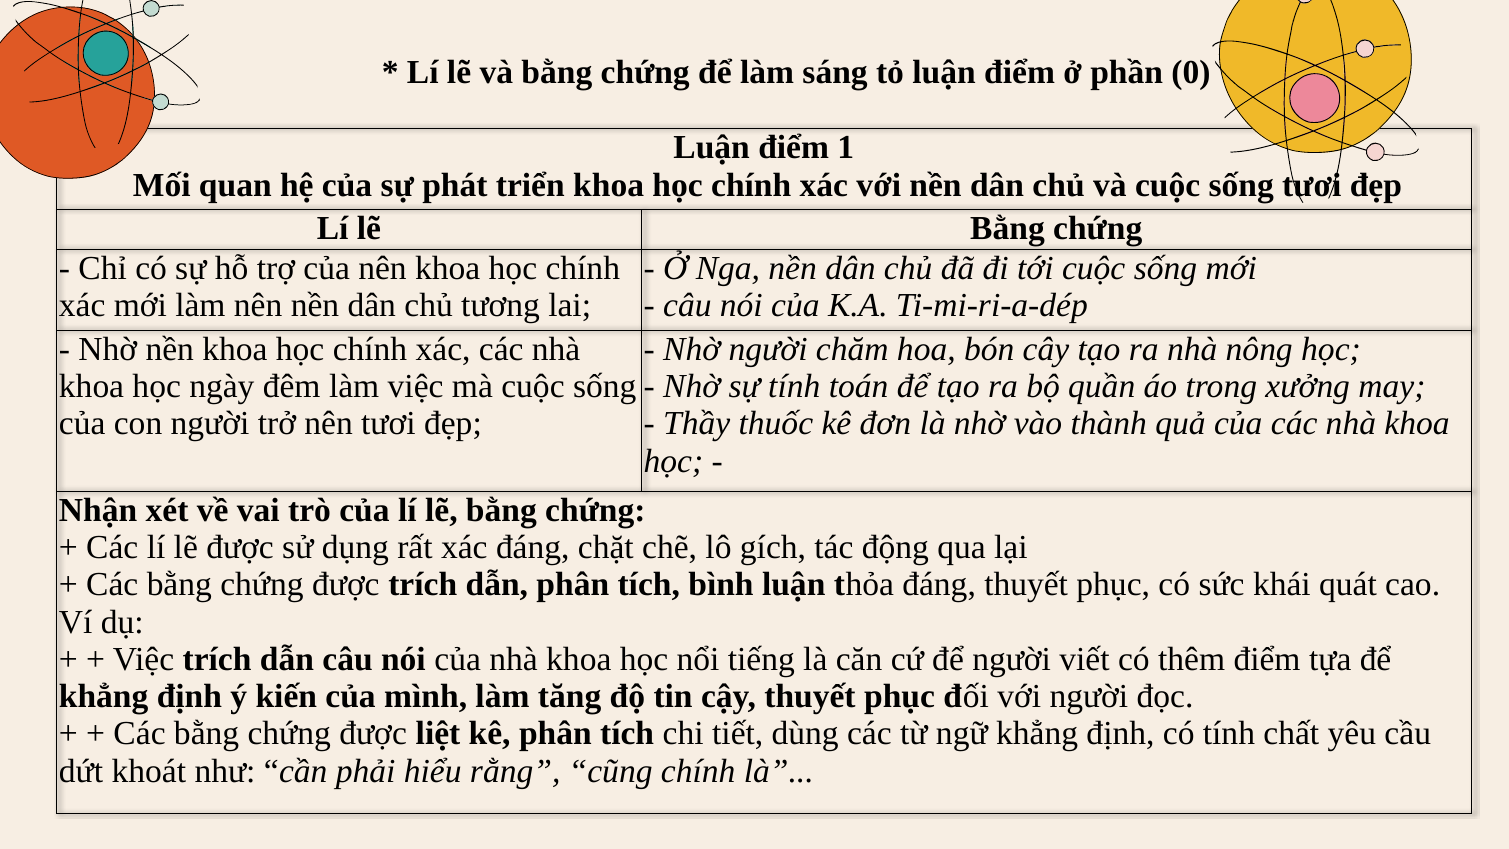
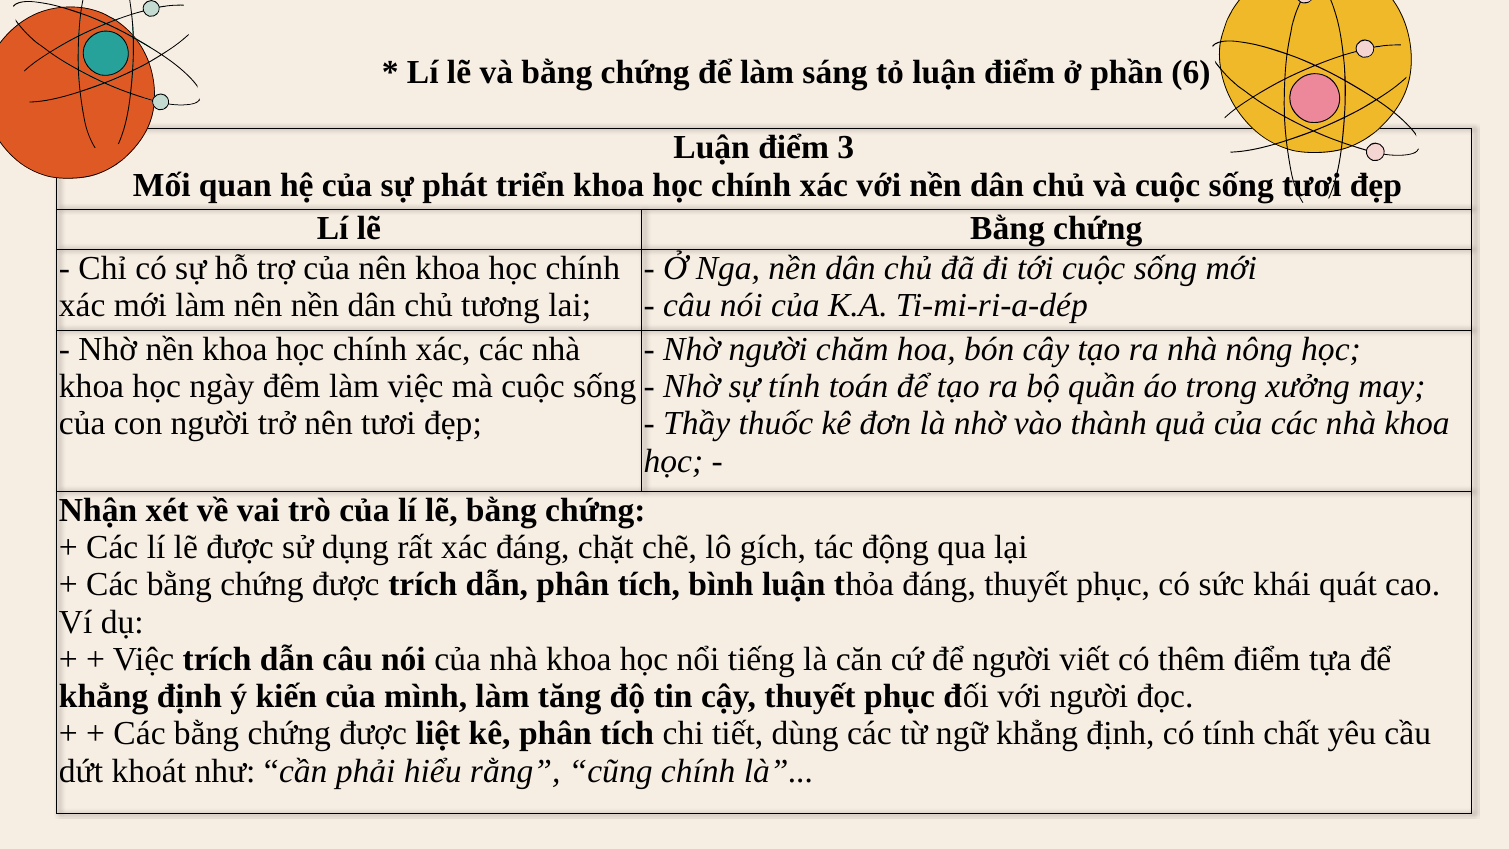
0: 0 -> 6 (1191, 73)
1: 1 -> 3 (846, 148)
